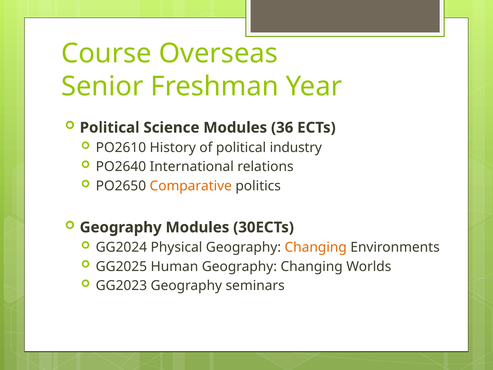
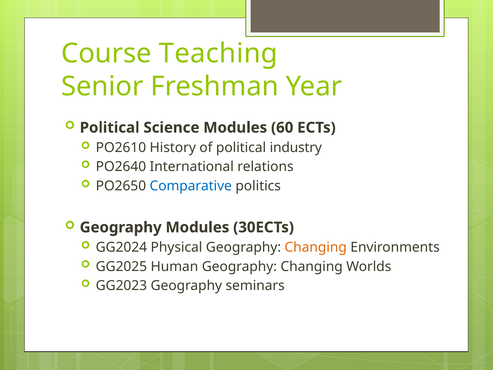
Overseas: Overseas -> Teaching (218, 53)
36: 36 -> 60 (282, 128)
Comparative colour: orange -> blue (191, 186)
